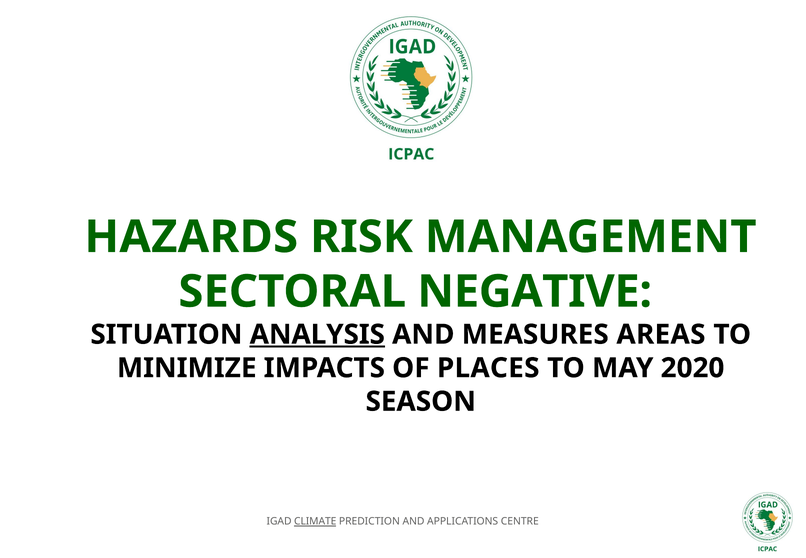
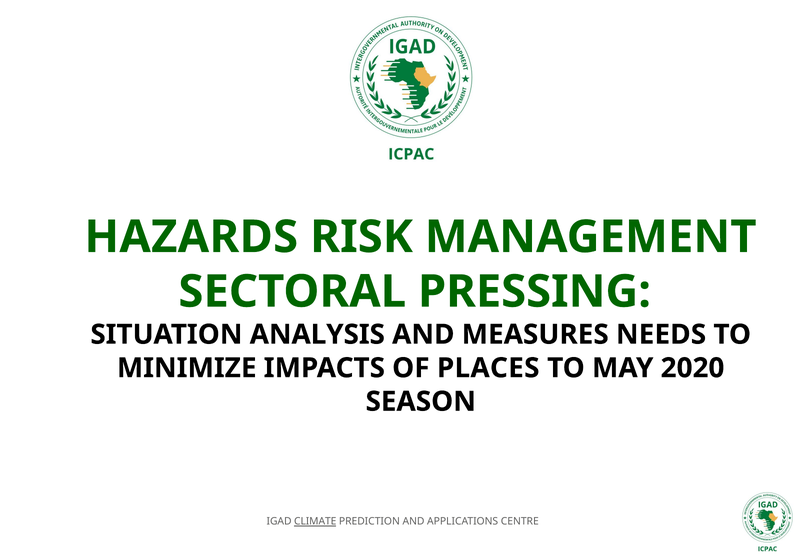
NEGATIVE: NEGATIVE -> PRESSING (534, 292)
ANALYSIS underline: present -> none (317, 335)
AREAS: AREAS -> NEEDS (661, 335)
